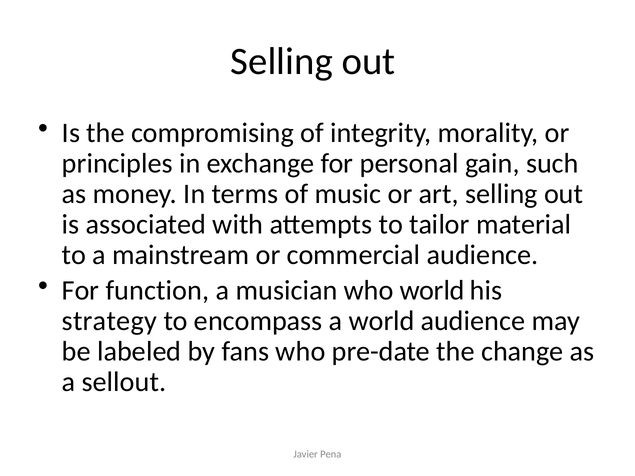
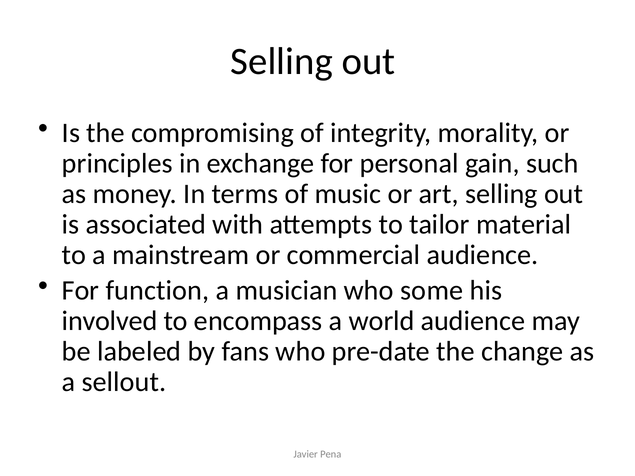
who world: world -> some (432, 291)
strategy: strategy -> involved (110, 321)
